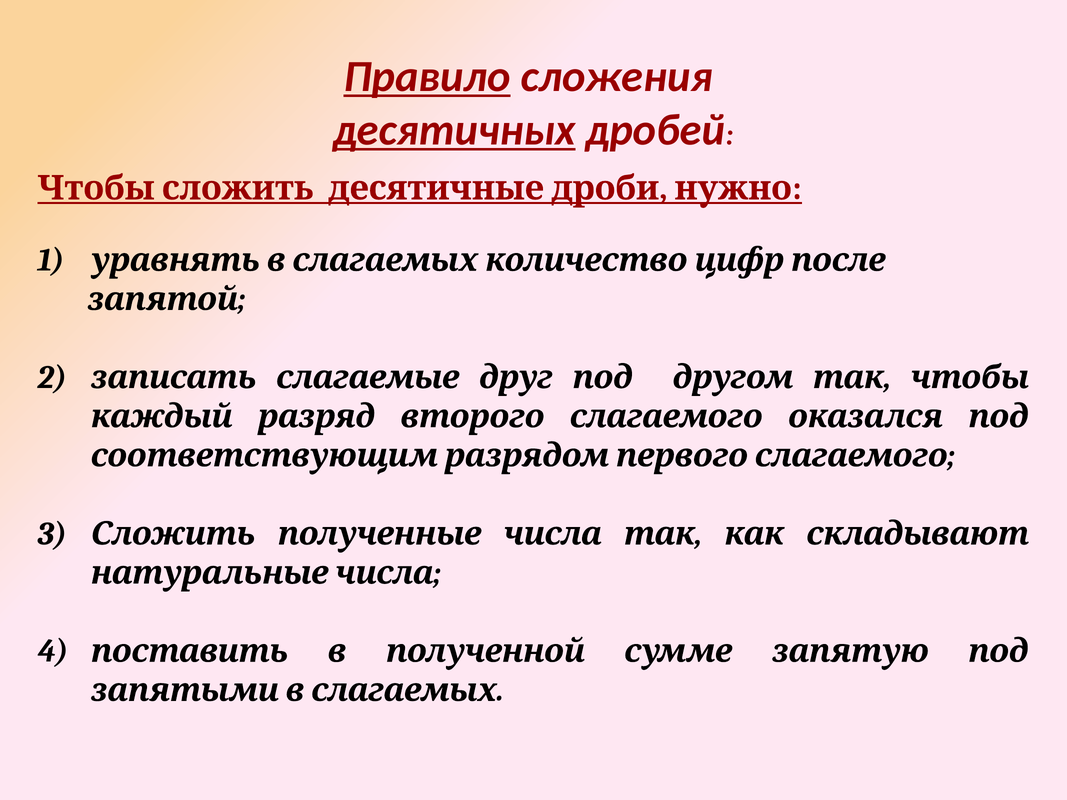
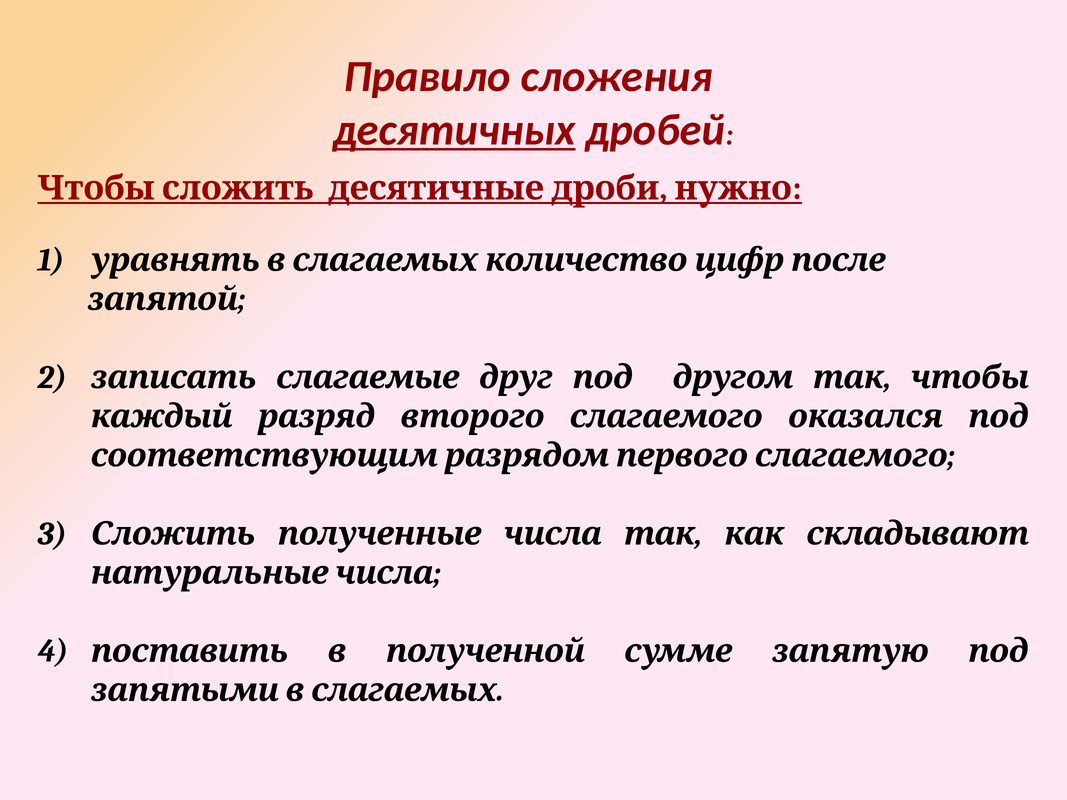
Правило underline: present -> none (427, 77)
